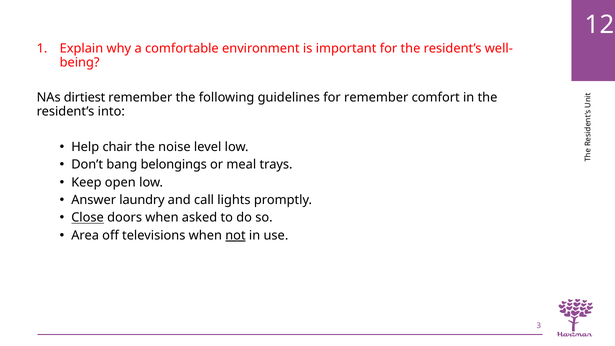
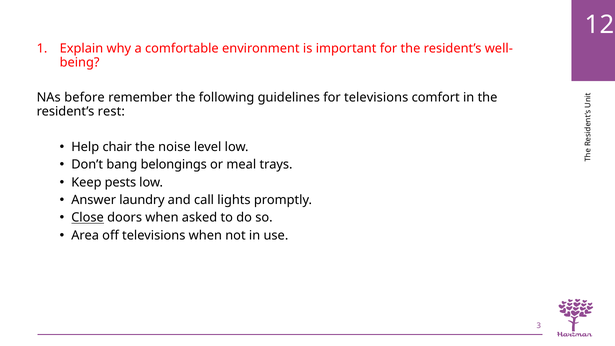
dirtiest: dirtiest -> before (84, 98)
for remember: remember -> televisions (376, 98)
into: into -> rest (111, 112)
open: open -> pests (120, 182)
not underline: present -> none (235, 235)
